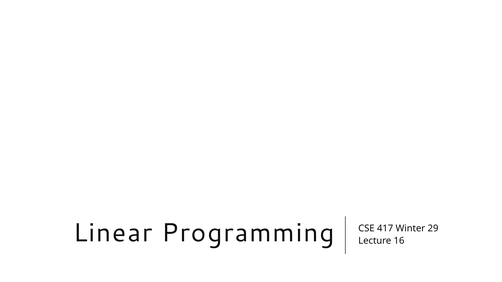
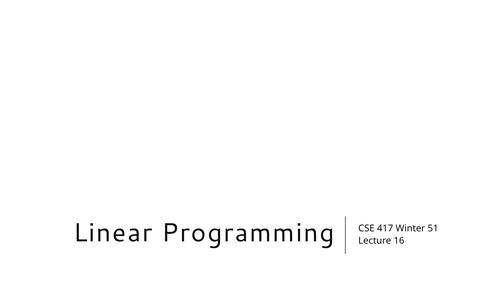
29: 29 -> 51 (433, 229)
